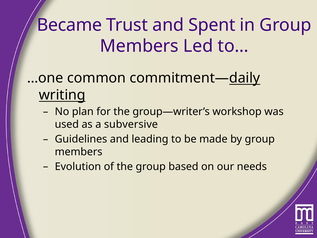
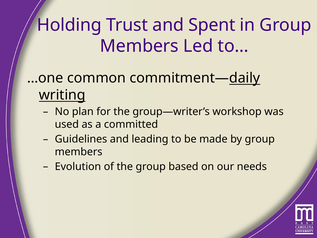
Became: Became -> Holding (69, 25)
subversive: subversive -> committed (131, 124)
